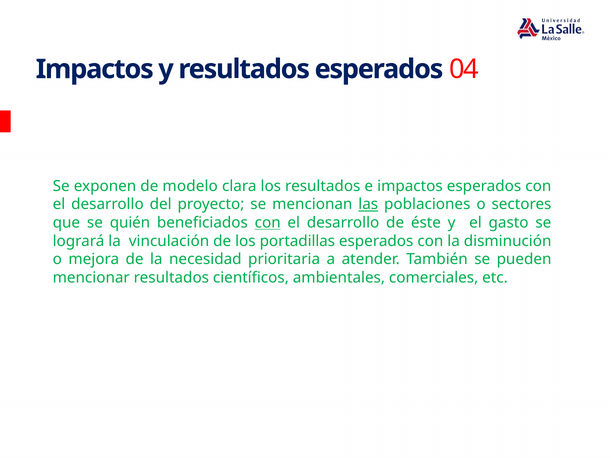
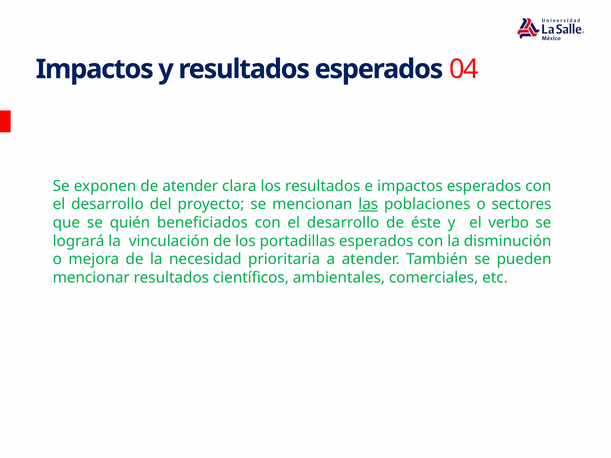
de modelo: modelo -> atender (190, 186)
con underline: present -> none (268, 223)
gasto: gasto -> verbo (509, 223)
